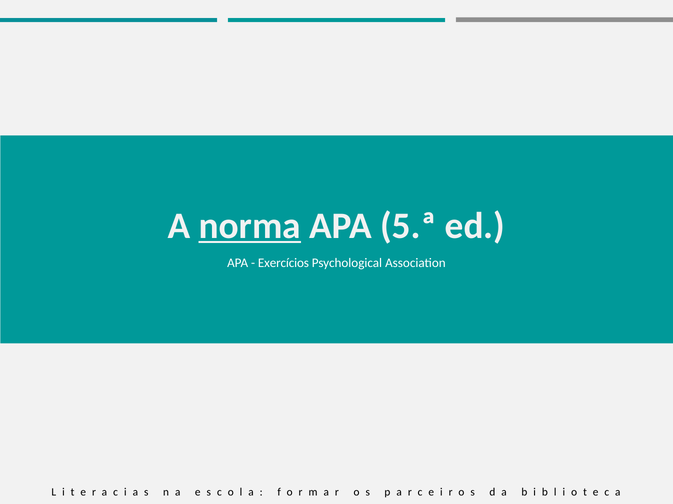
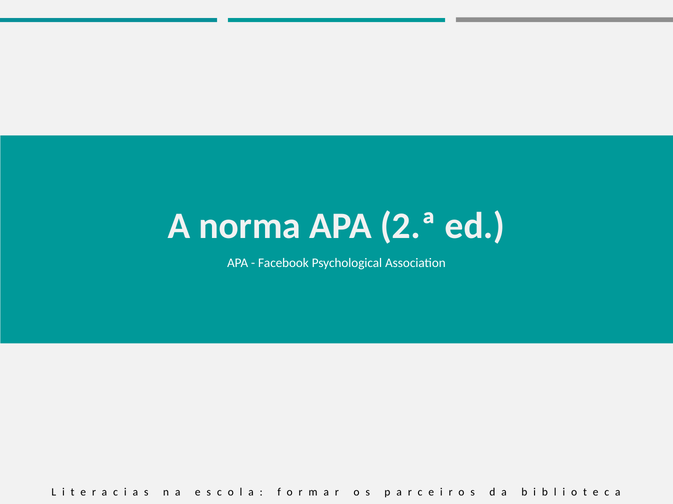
norma underline: present -> none (250, 226)
5.ª: 5.ª -> 2.ª (408, 226)
Exercícios: Exercícios -> Facebook (283, 263)
